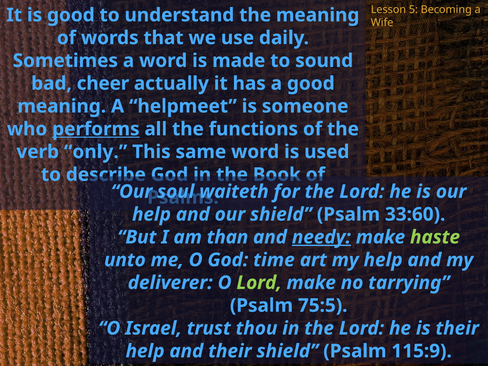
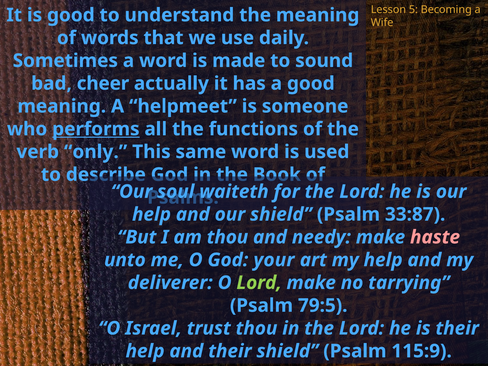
33:60: 33:60 -> 33:87 (415, 214)
am than: than -> thou (227, 237)
needy underline: present -> none (321, 237)
haste colour: light green -> pink (435, 237)
time: time -> your (274, 260)
75:5: 75:5 -> 79:5 (323, 306)
